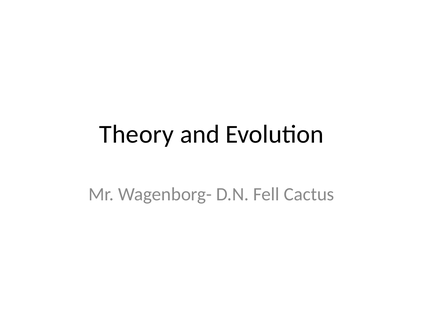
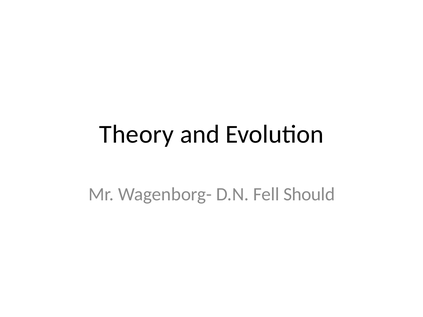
Cactus: Cactus -> Should (309, 194)
